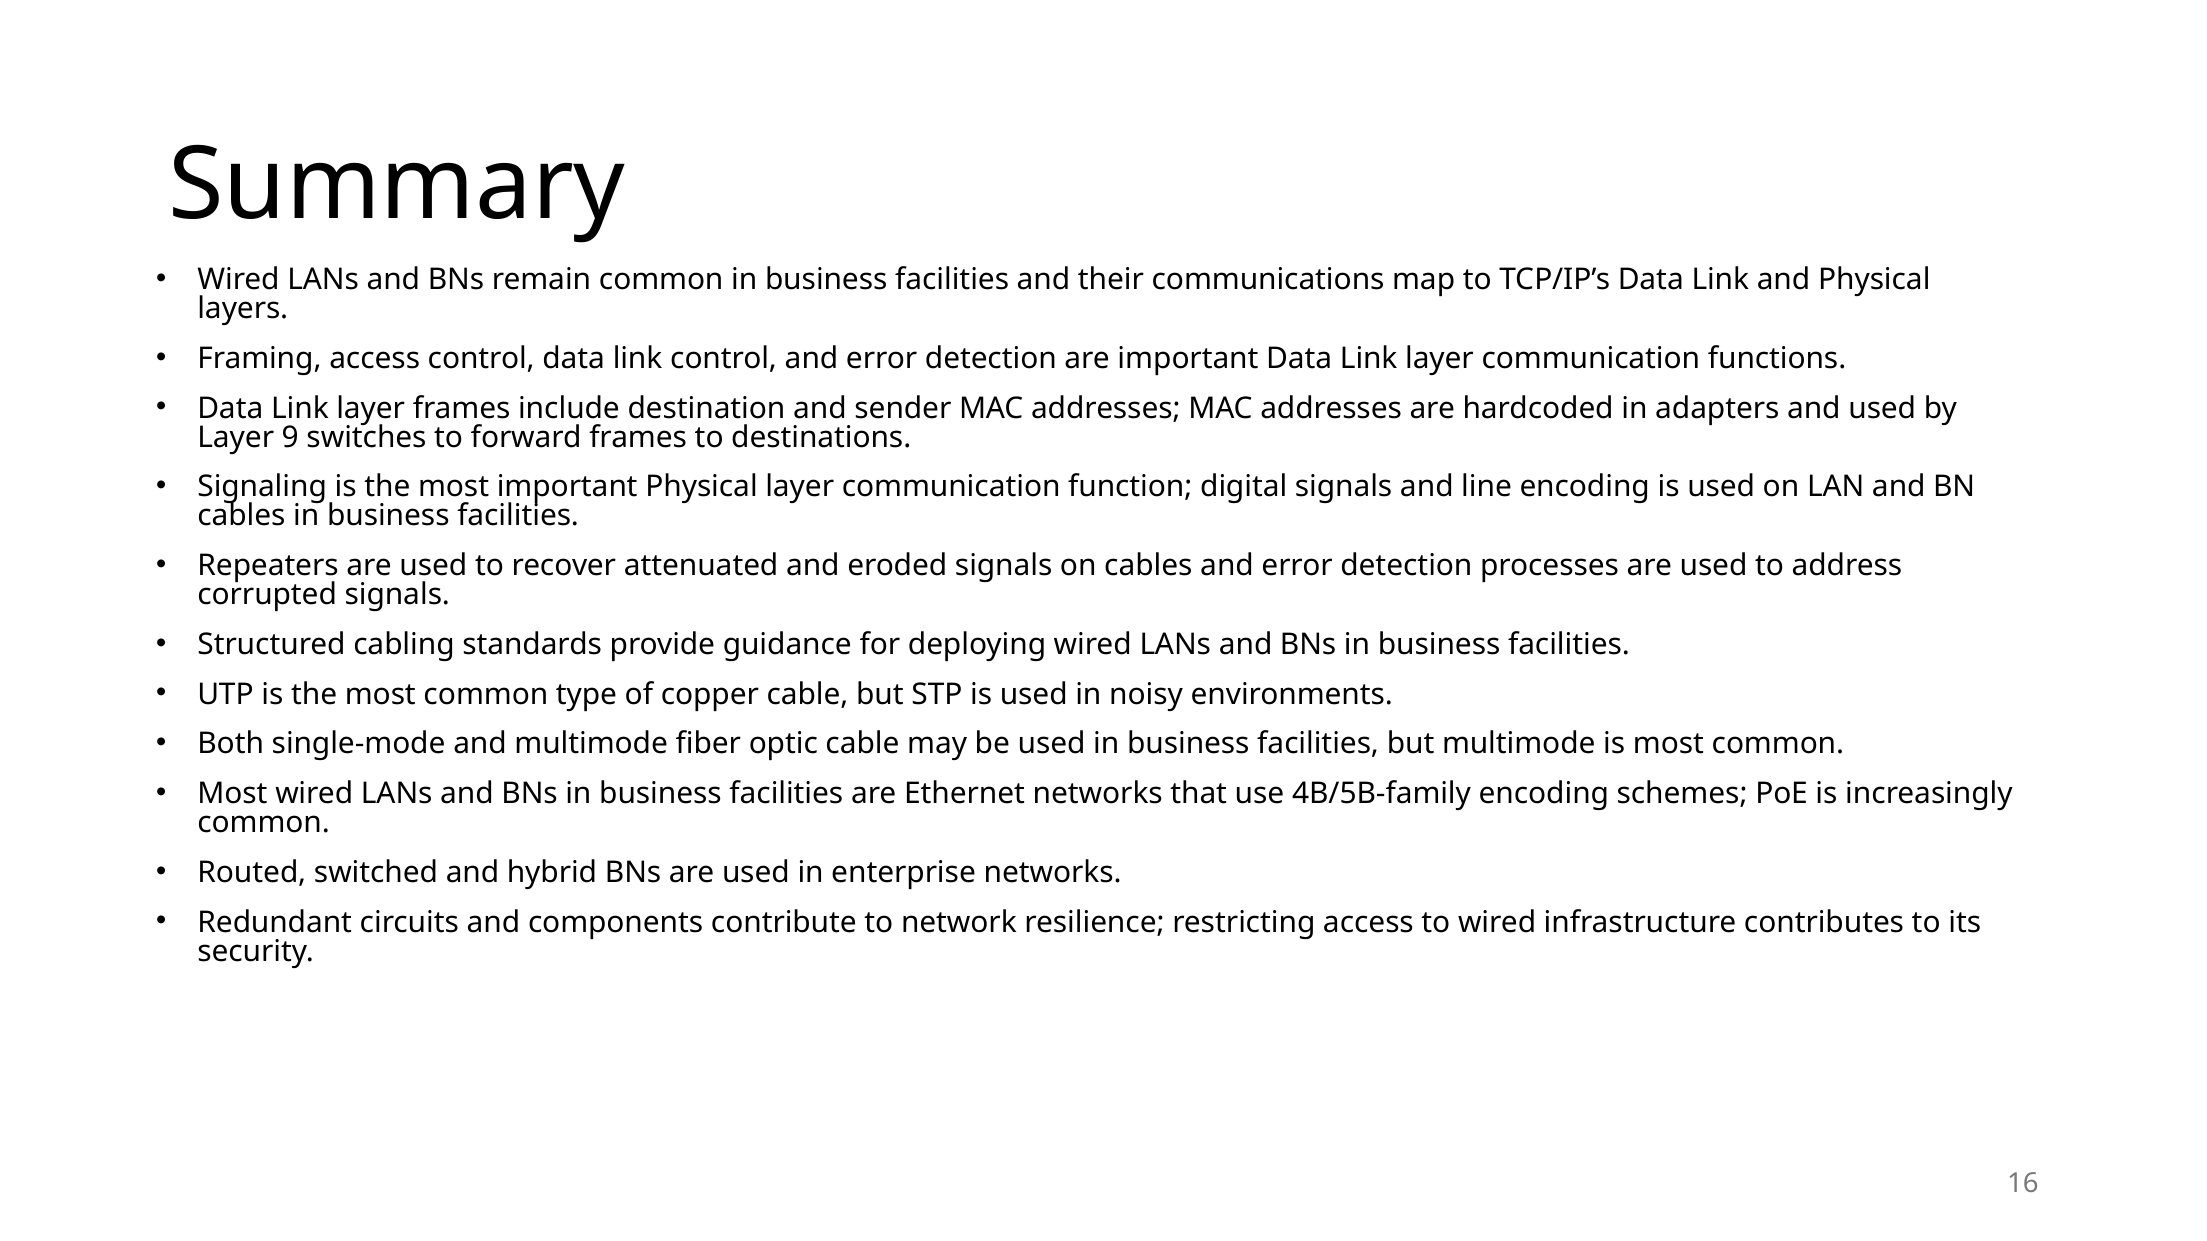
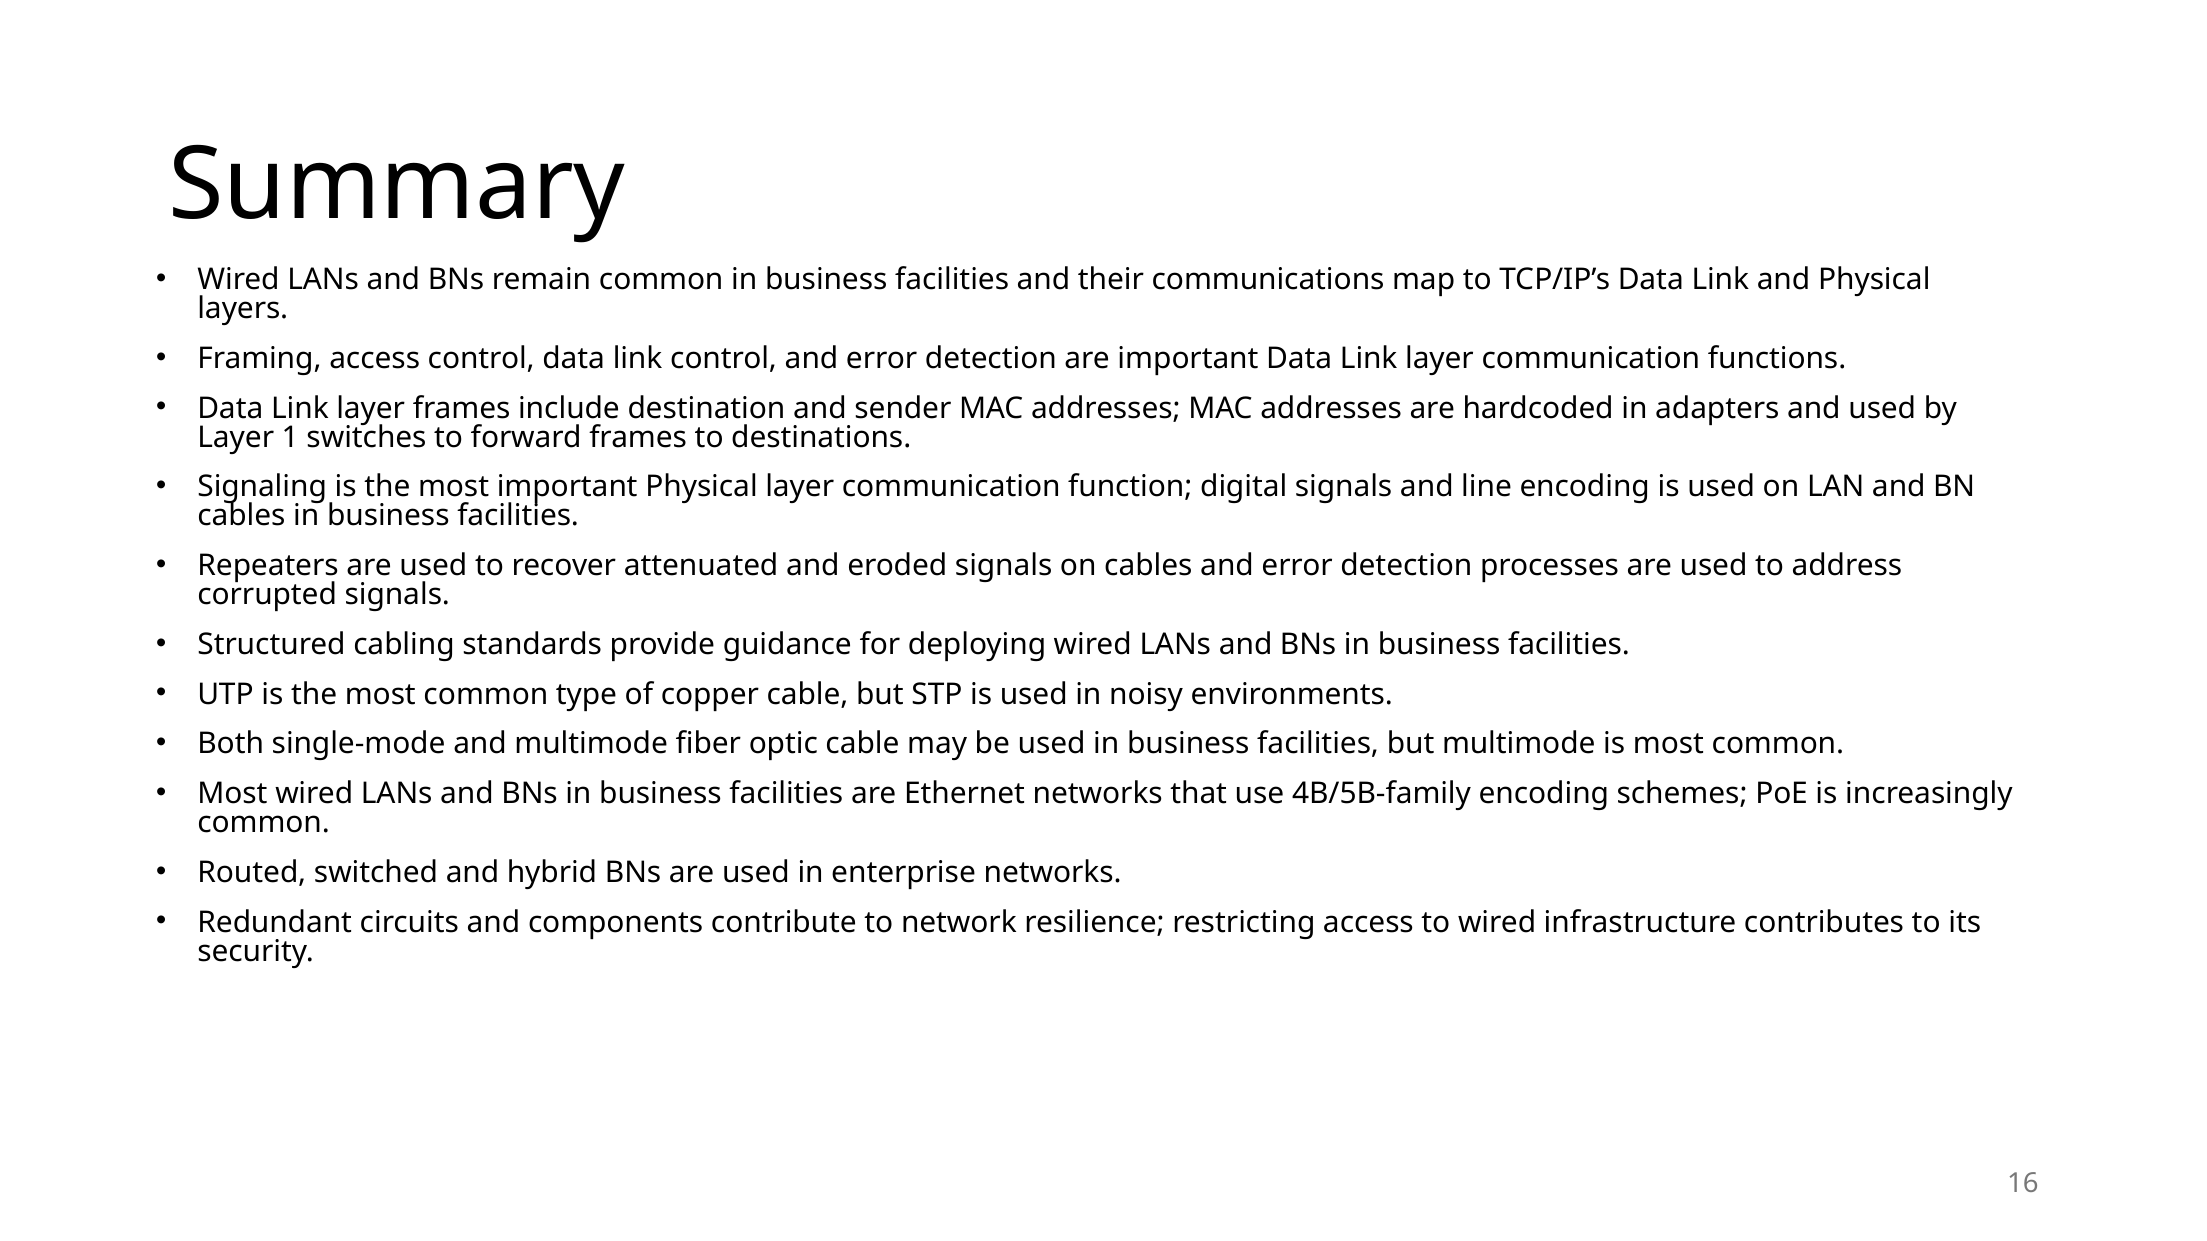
9: 9 -> 1 (290, 437)
